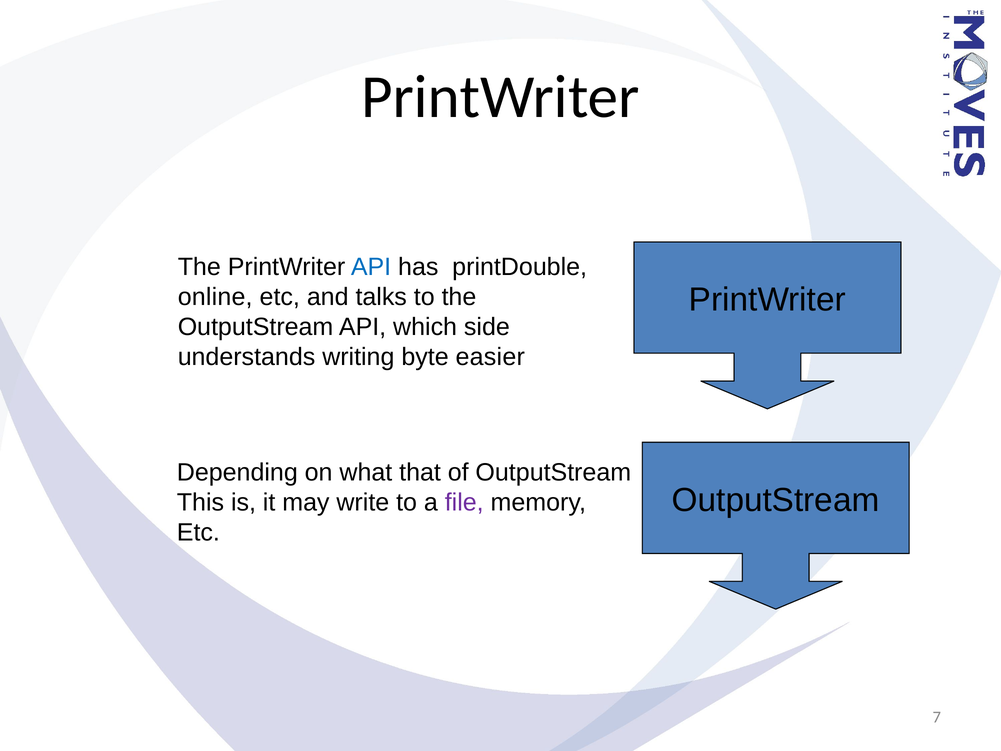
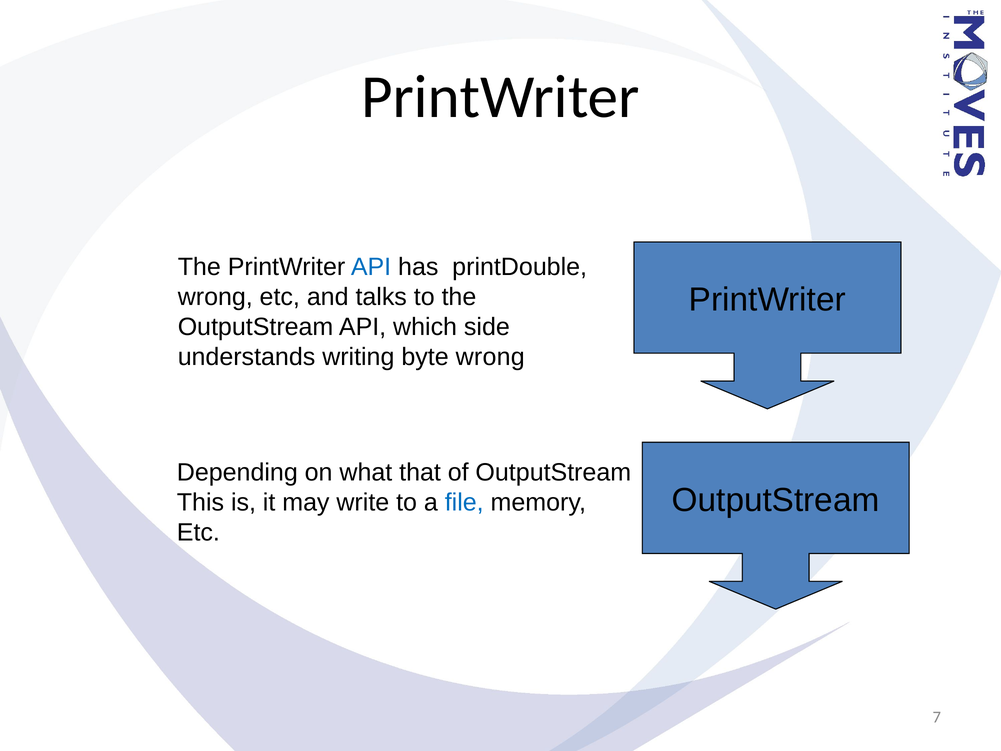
online: online -> wrong (215, 297)
byte easier: easier -> wrong (490, 357)
file colour: purple -> blue (464, 502)
